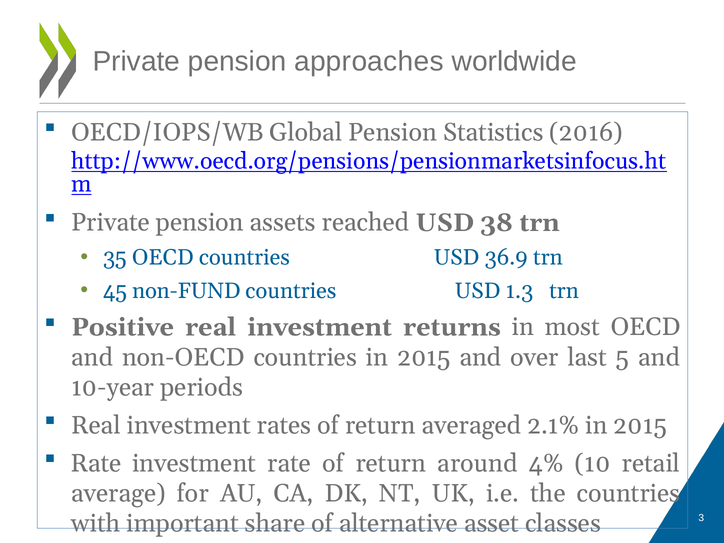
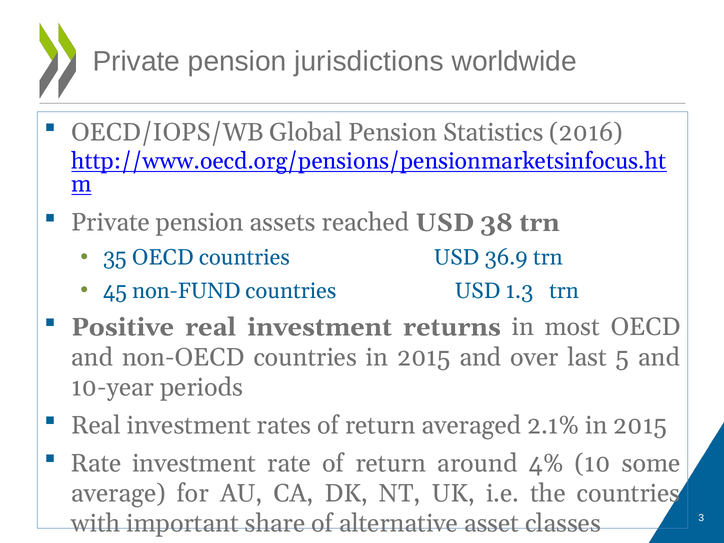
approaches: approaches -> jurisdictions (369, 61)
retail: retail -> some (651, 463)
